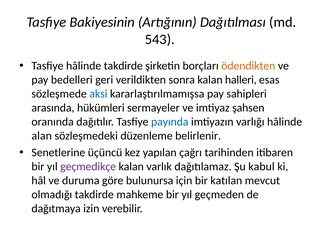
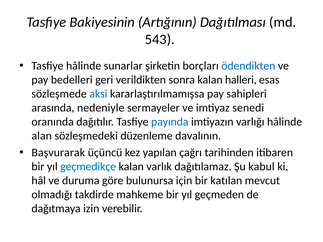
hâlinde takdirde: takdirde -> sunarlar (123, 66)
ödendikten colour: orange -> blue (248, 66)
hükümleri: hükümleri -> nedeniyle (101, 108)
şahsen: şahsen -> senedi (248, 108)
belirlenir: belirlenir -> davalının (198, 136)
Senetlerine: Senetlerine -> Başvurarak (58, 153)
geçmedikçe colour: purple -> blue (88, 167)
